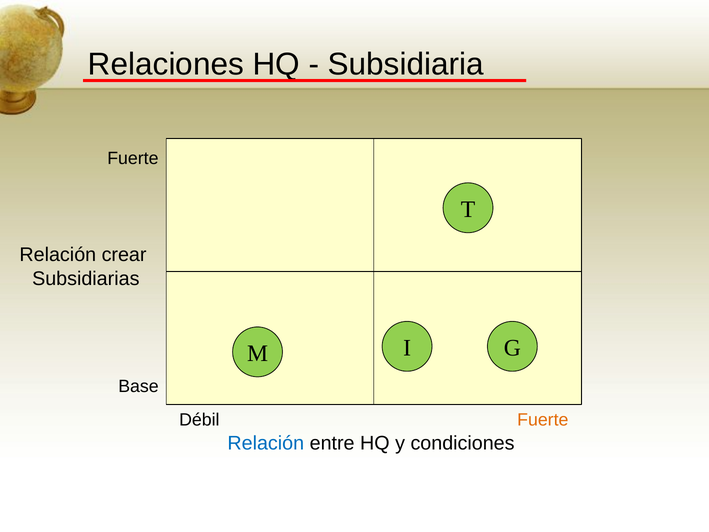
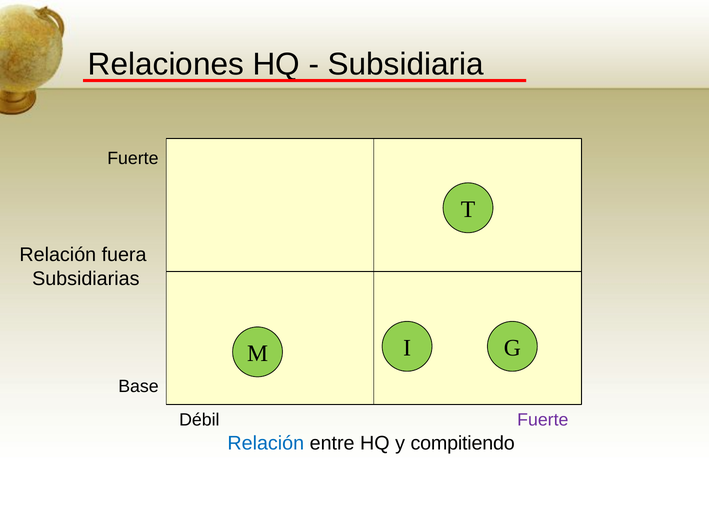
crear: crear -> fuera (124, 255)
Fuerte colour: orange -> purple (543, 420)
condiciones: condiciones -> compitiendo (463, 443)
